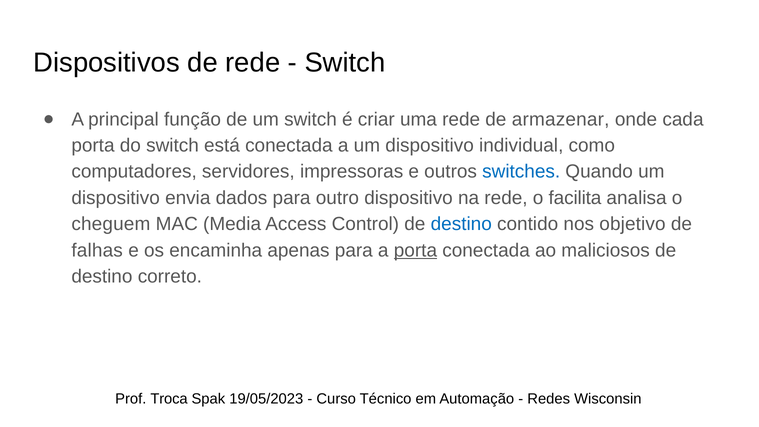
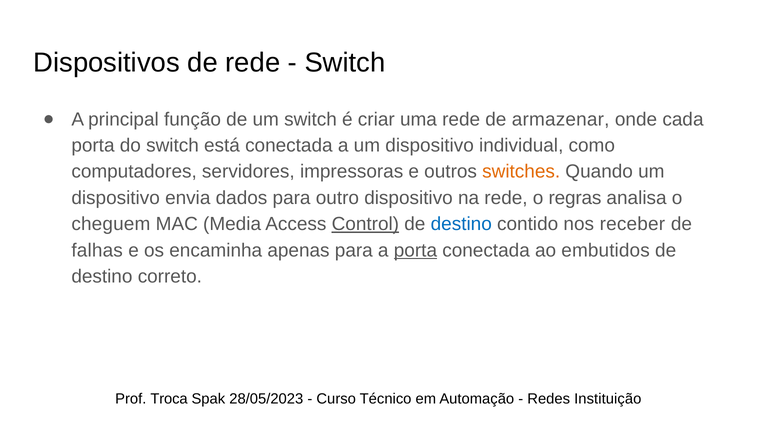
switches colour: blue -> orange (521, 172)
facilita: facilita -> regras (575, 198)
Control underline: none -> present (365, 224)
objetivo: objetivo -> receber (632, 224)
maliciosos: maliciosos -> embutidos (606, 250)
19/05/2023: 19/05/2023 -> 28/05/2023 (266, 399)
Wisconsin: Wisconsin -> Instituição (608, 399)
